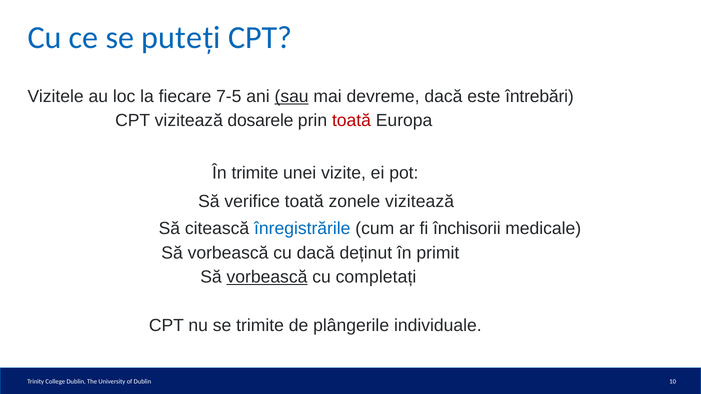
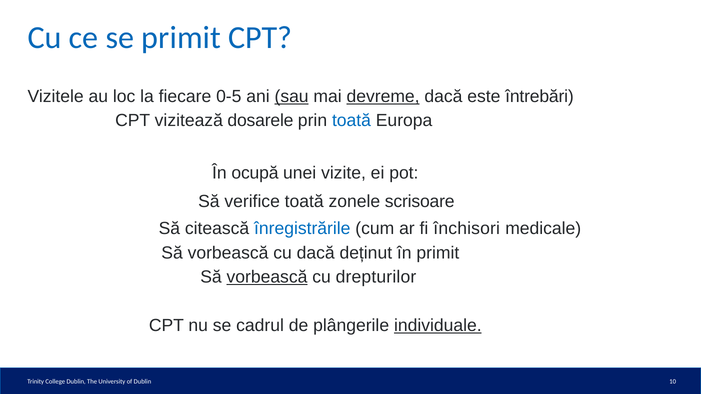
se puteți: puteți -> primit (181, 38)
7-5: 7-5 -> 0-5 (229, 96)
devreme underline: none -> present (383, 96)
toată colour: red -> blue (351, 120)
În trimite: trimite -> ocupă (255, 173)
zonele vizitează: vizitează -> scrisoare (420, 202)
închisorii: închisorii -> închisori (467, 229)
completați: completați -> drepturilor (376, 277)
se trimite: trimite -> cadrul (260, 326)
individuale underline: none -> present (438, 326)
